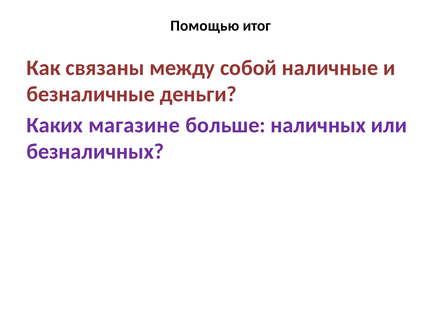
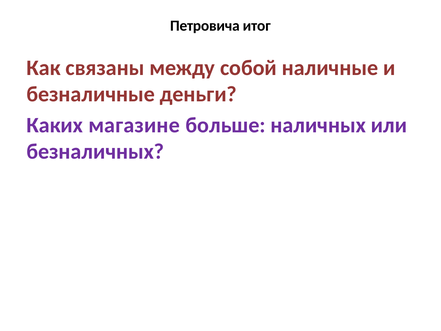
Помощью: Помощью -> Петровича (205, 26)
